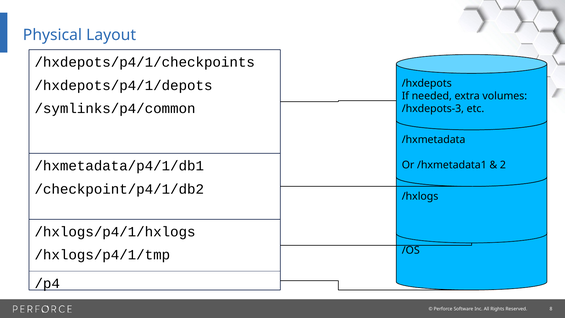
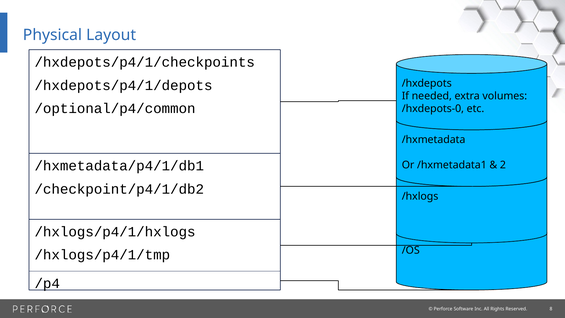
/symlinks/p4/common: /symlinks/p4/common -> /optional/p4/common (115, 109)
/hxdepots-3: /hxdepots-3 -> /hxdepots-0 (433, 109)
